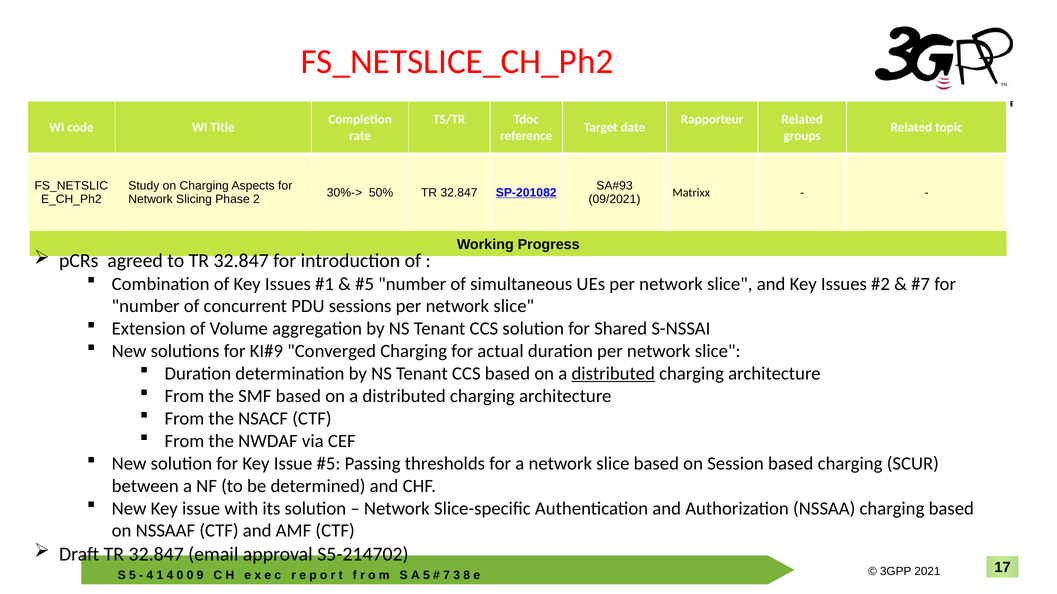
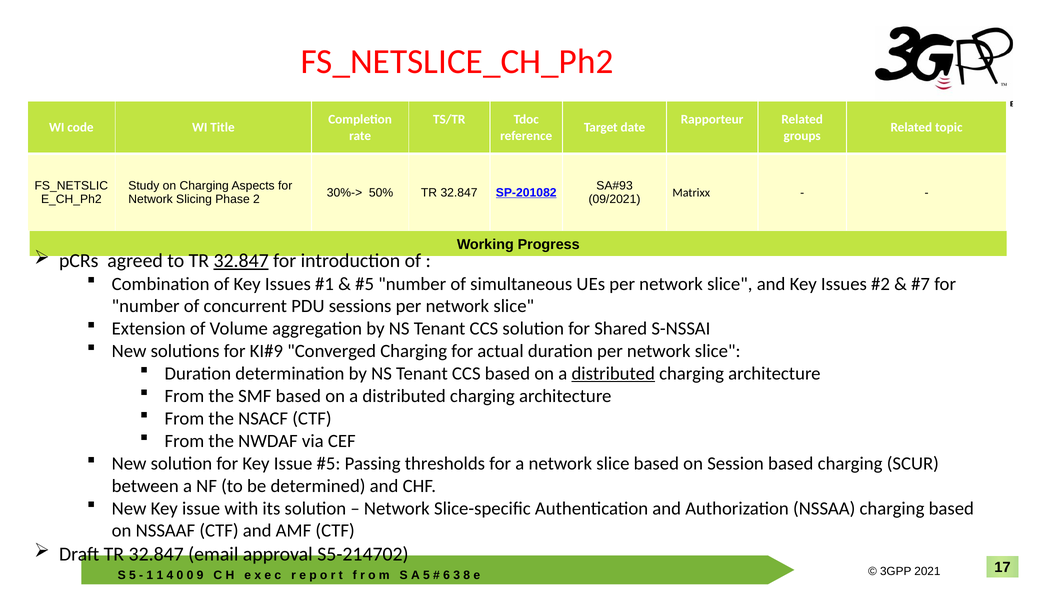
32.847 underline: none -> present (241, 261)
4: 4 -> 1 (150, 576)
7: 7 -> 6 (447, 576)
